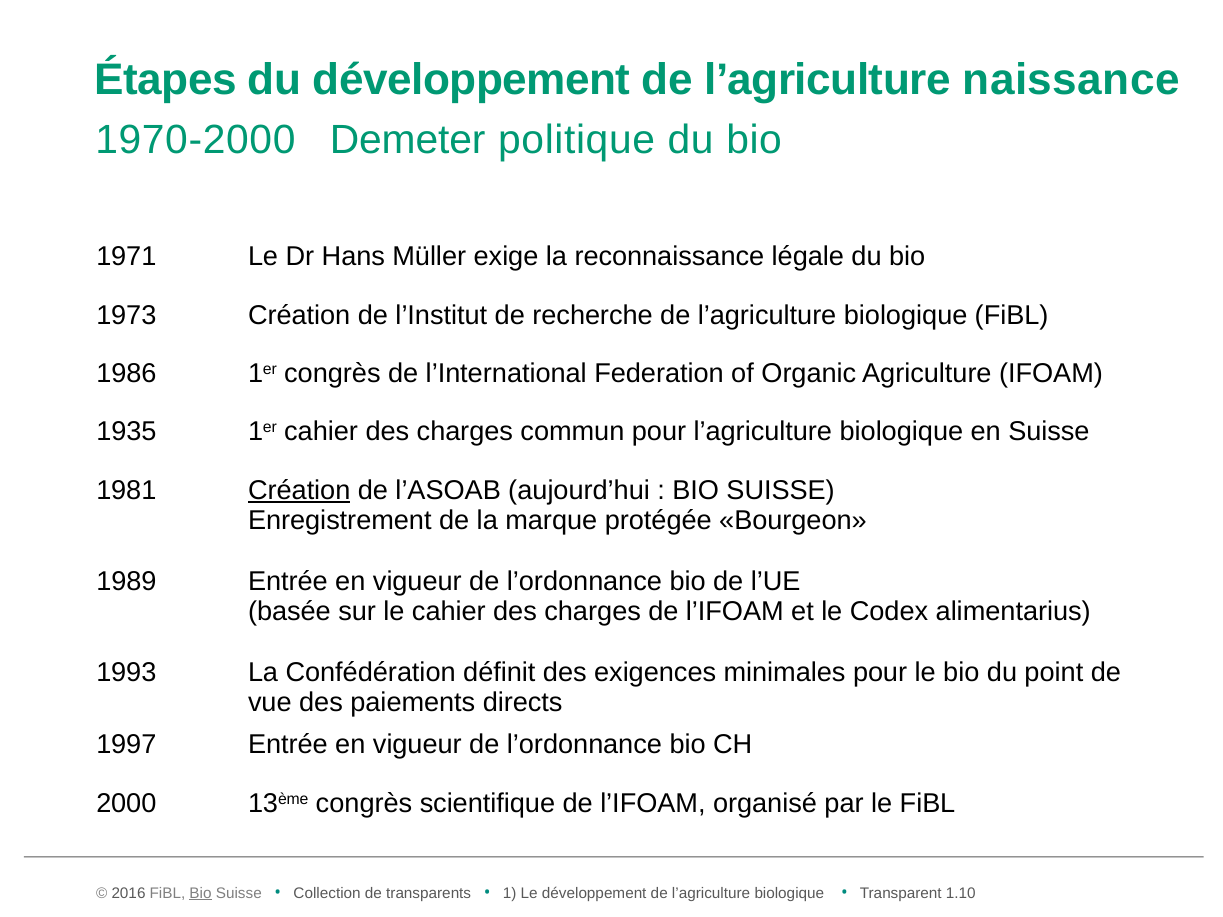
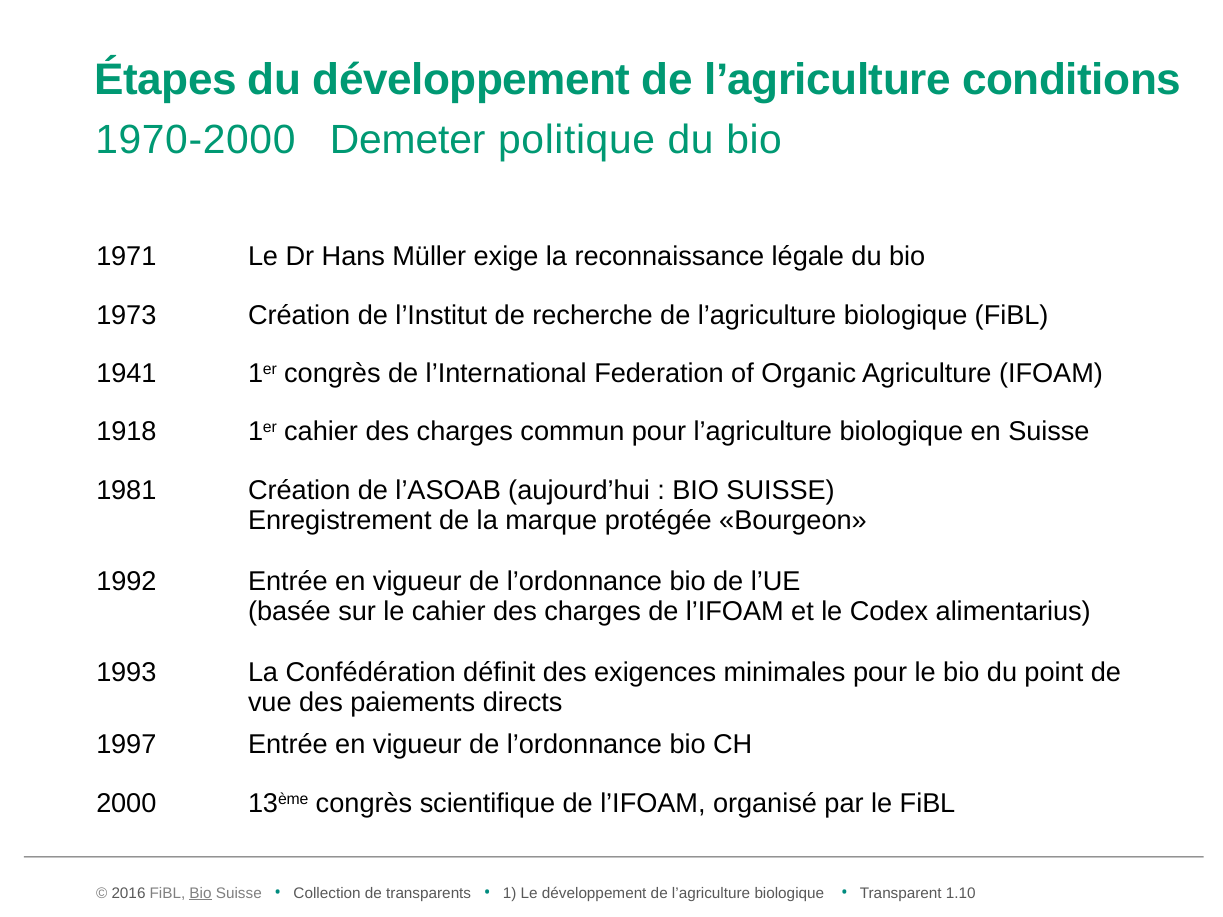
naissance: naissance -> conditions (1072, 80)
1986: 1986 -> 1941 (126, 373)
1935: 1935 -> 1918 (126, 432)
Création underline: present -> none (299, 490)
1989: 1989 -> 1992 (126, 581)
